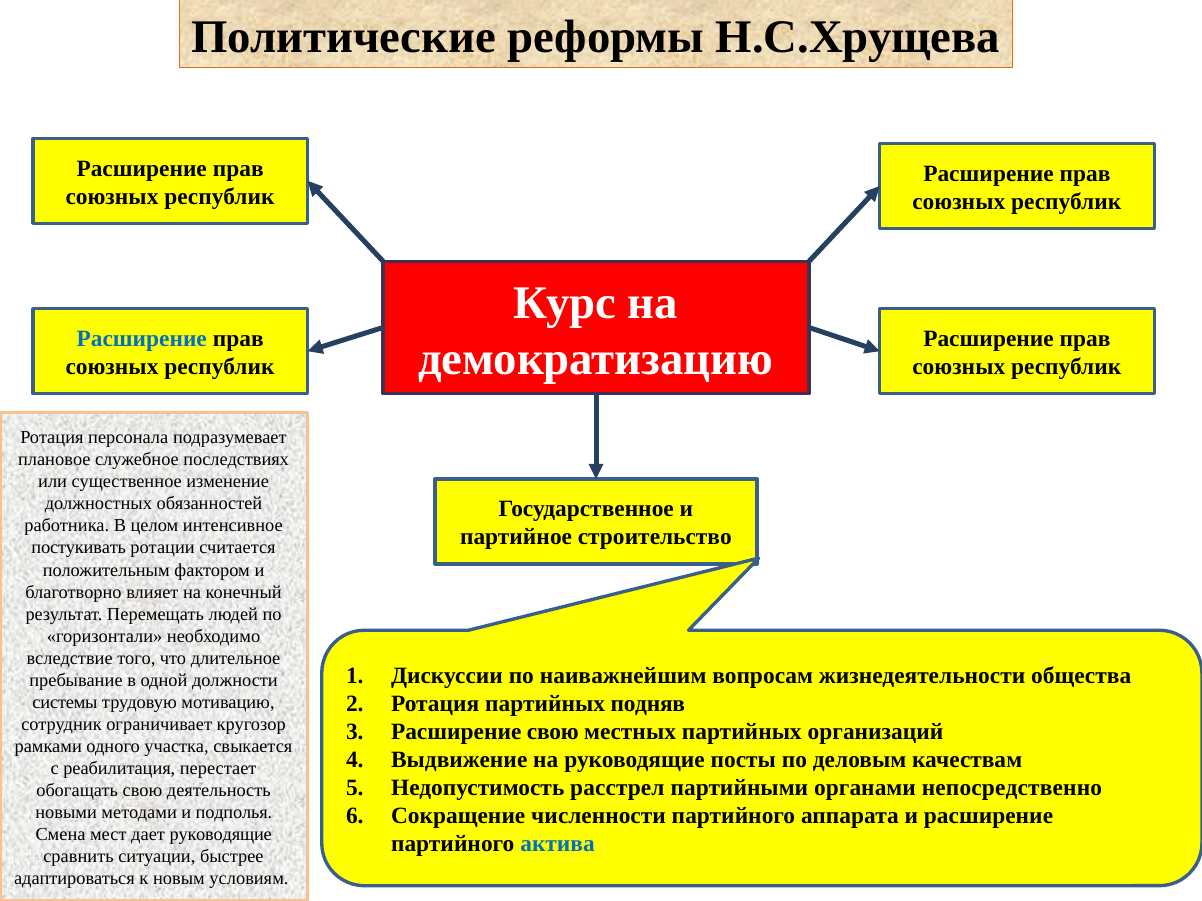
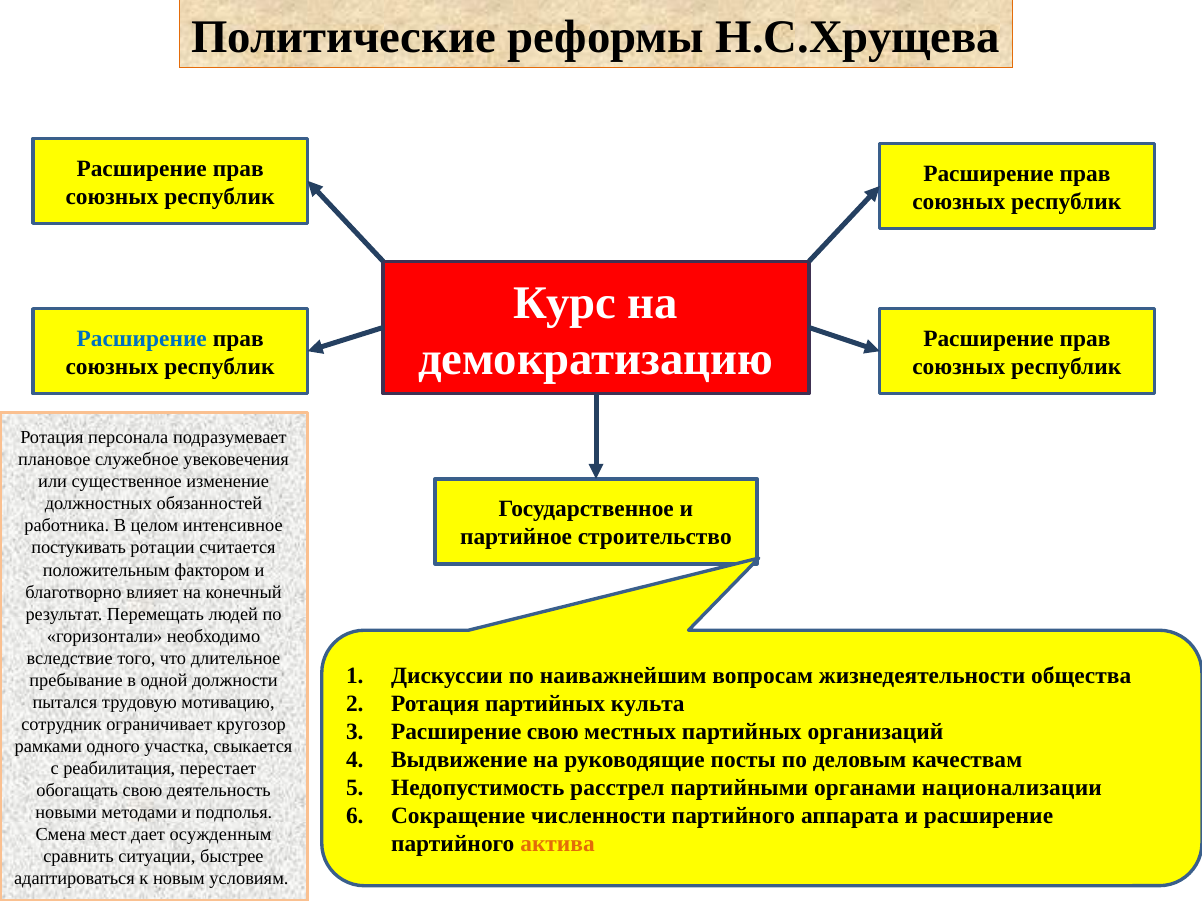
последствиях: последствиях -> увековечения (236, 460)
подняв: подняв -> культа (648, 704)
системы: системы -> пытался (65, 703)
непосредственно: непосредственно -> национализации (1012, 788)
дает руководящие: руководящие -> осужденным (220, 835)
актива colour: blue -> orange (558, 844)
